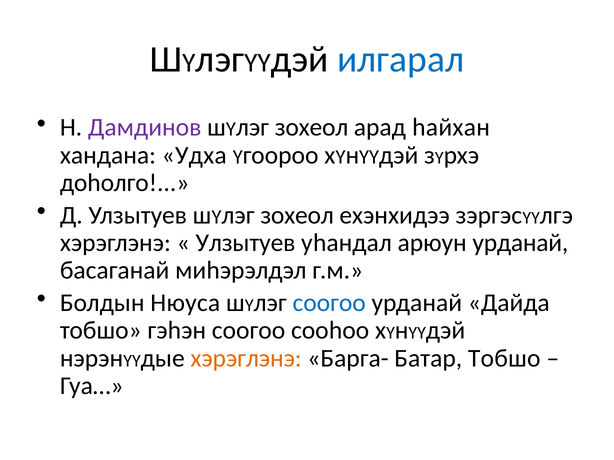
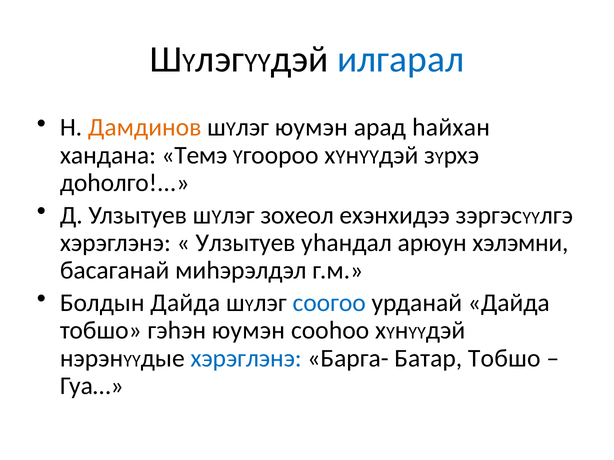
Дамдинов colour: purple -> orange (145, 128)
зохеол: зохеол -> юумэн (311, 128)
Удха: Удха -> Темэ (194, 155)
арюун урданай: урданай -> хэлэмни (520, 243)
Болдын Нюуса: Нюуса -> Дайда (185, 303)
гэhэн соогоо: соогоо -> юумэн (248, 331)
хэрэглэнэ colour: orange -> blue (246, 359)
